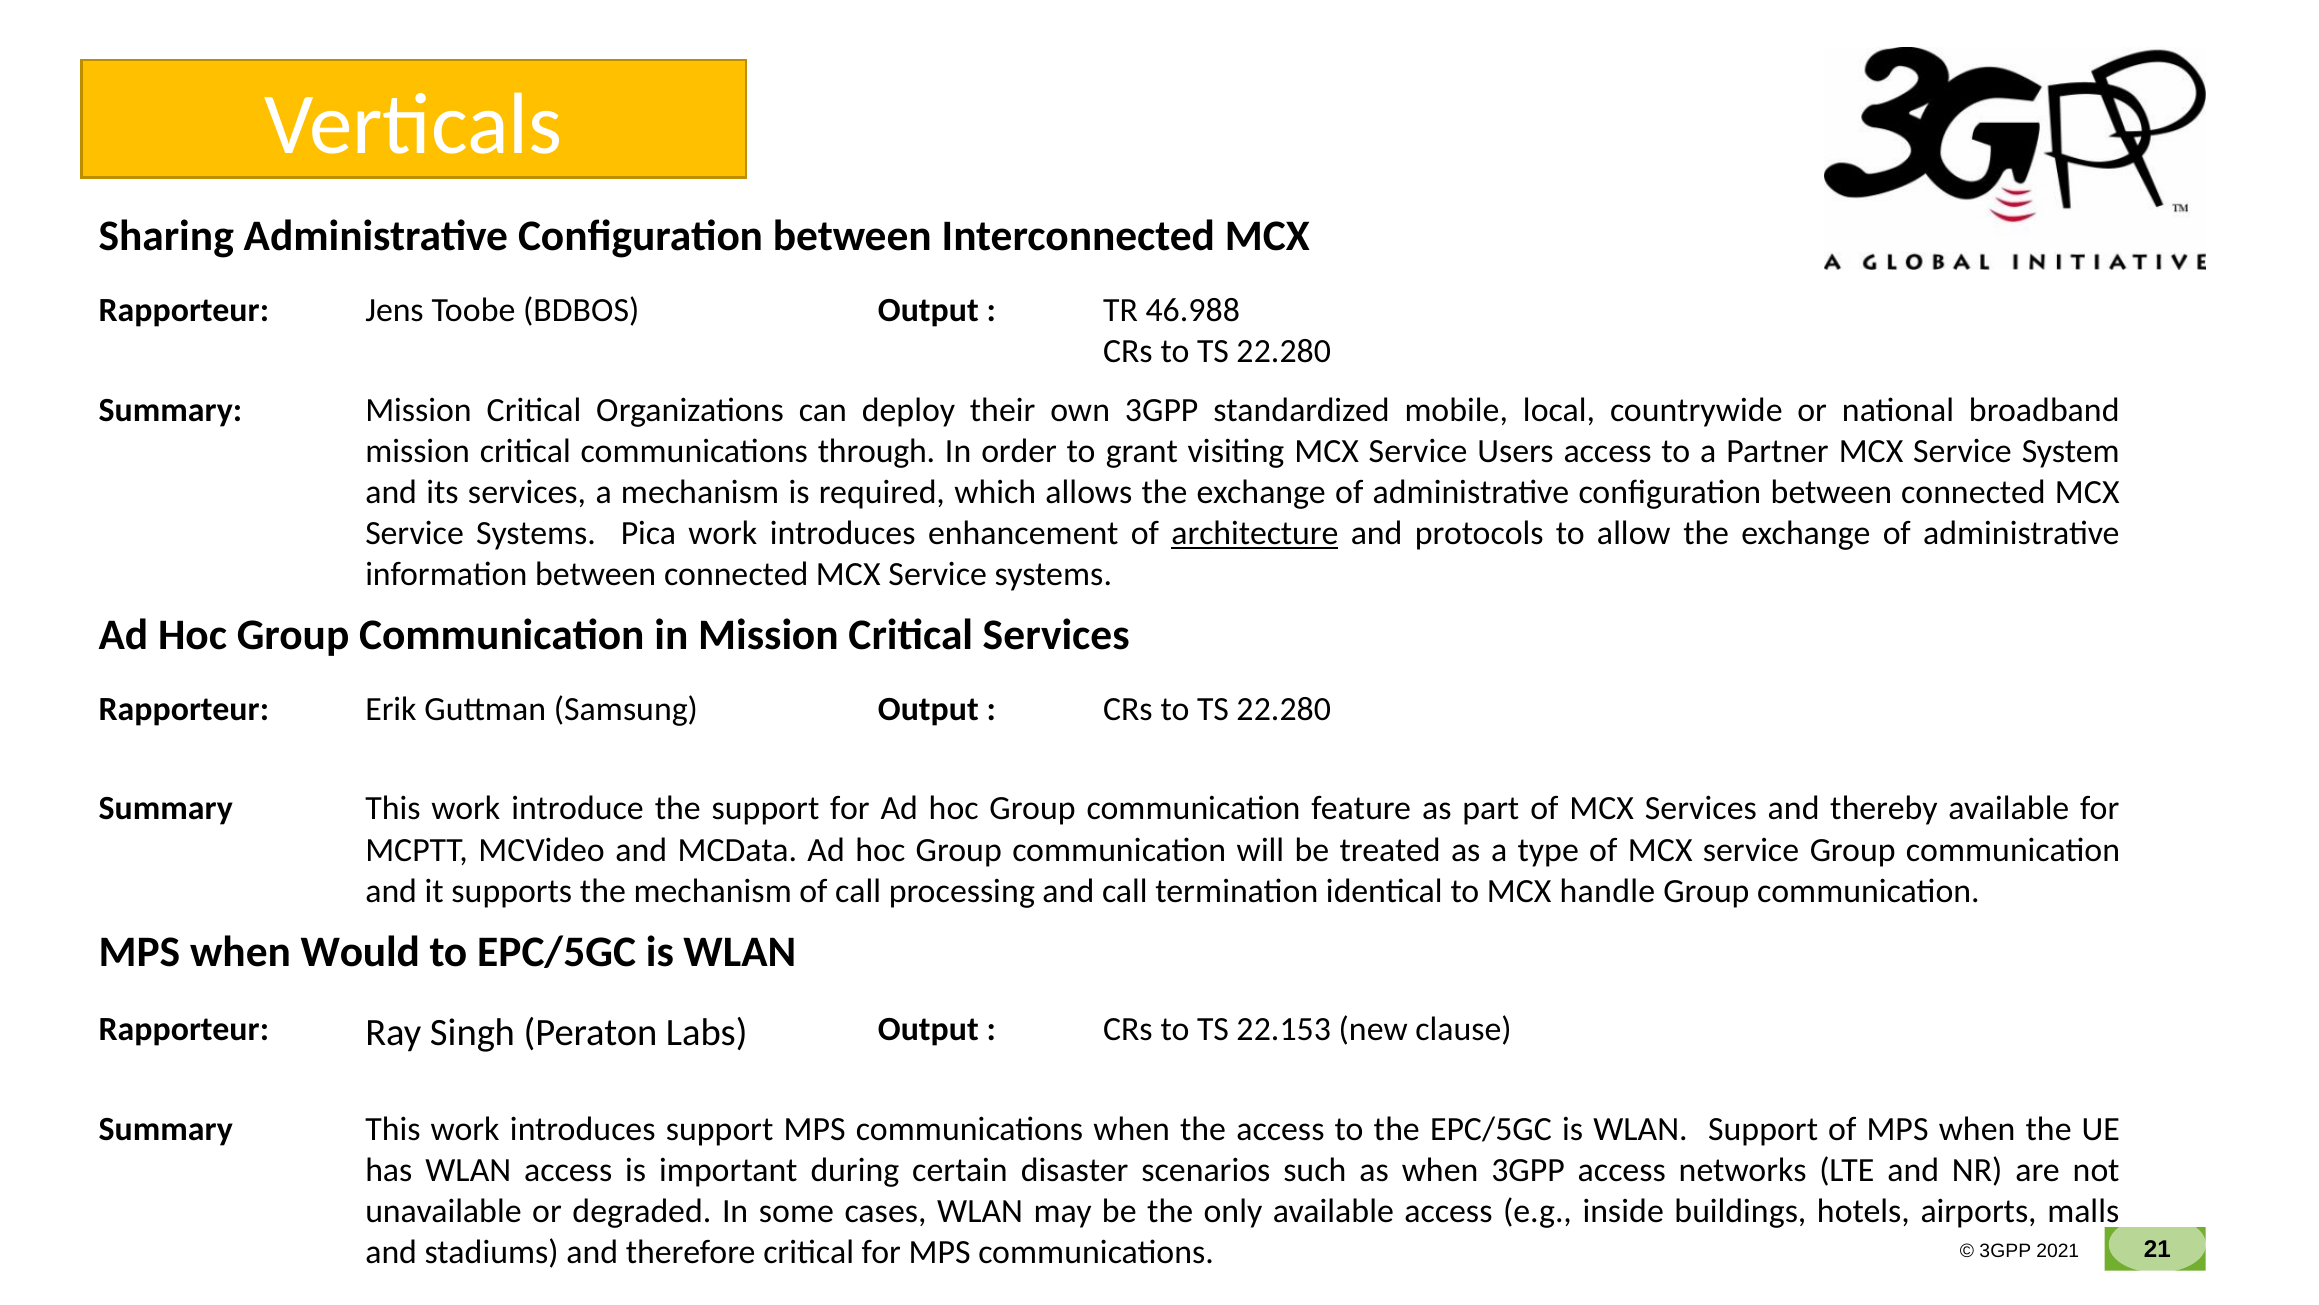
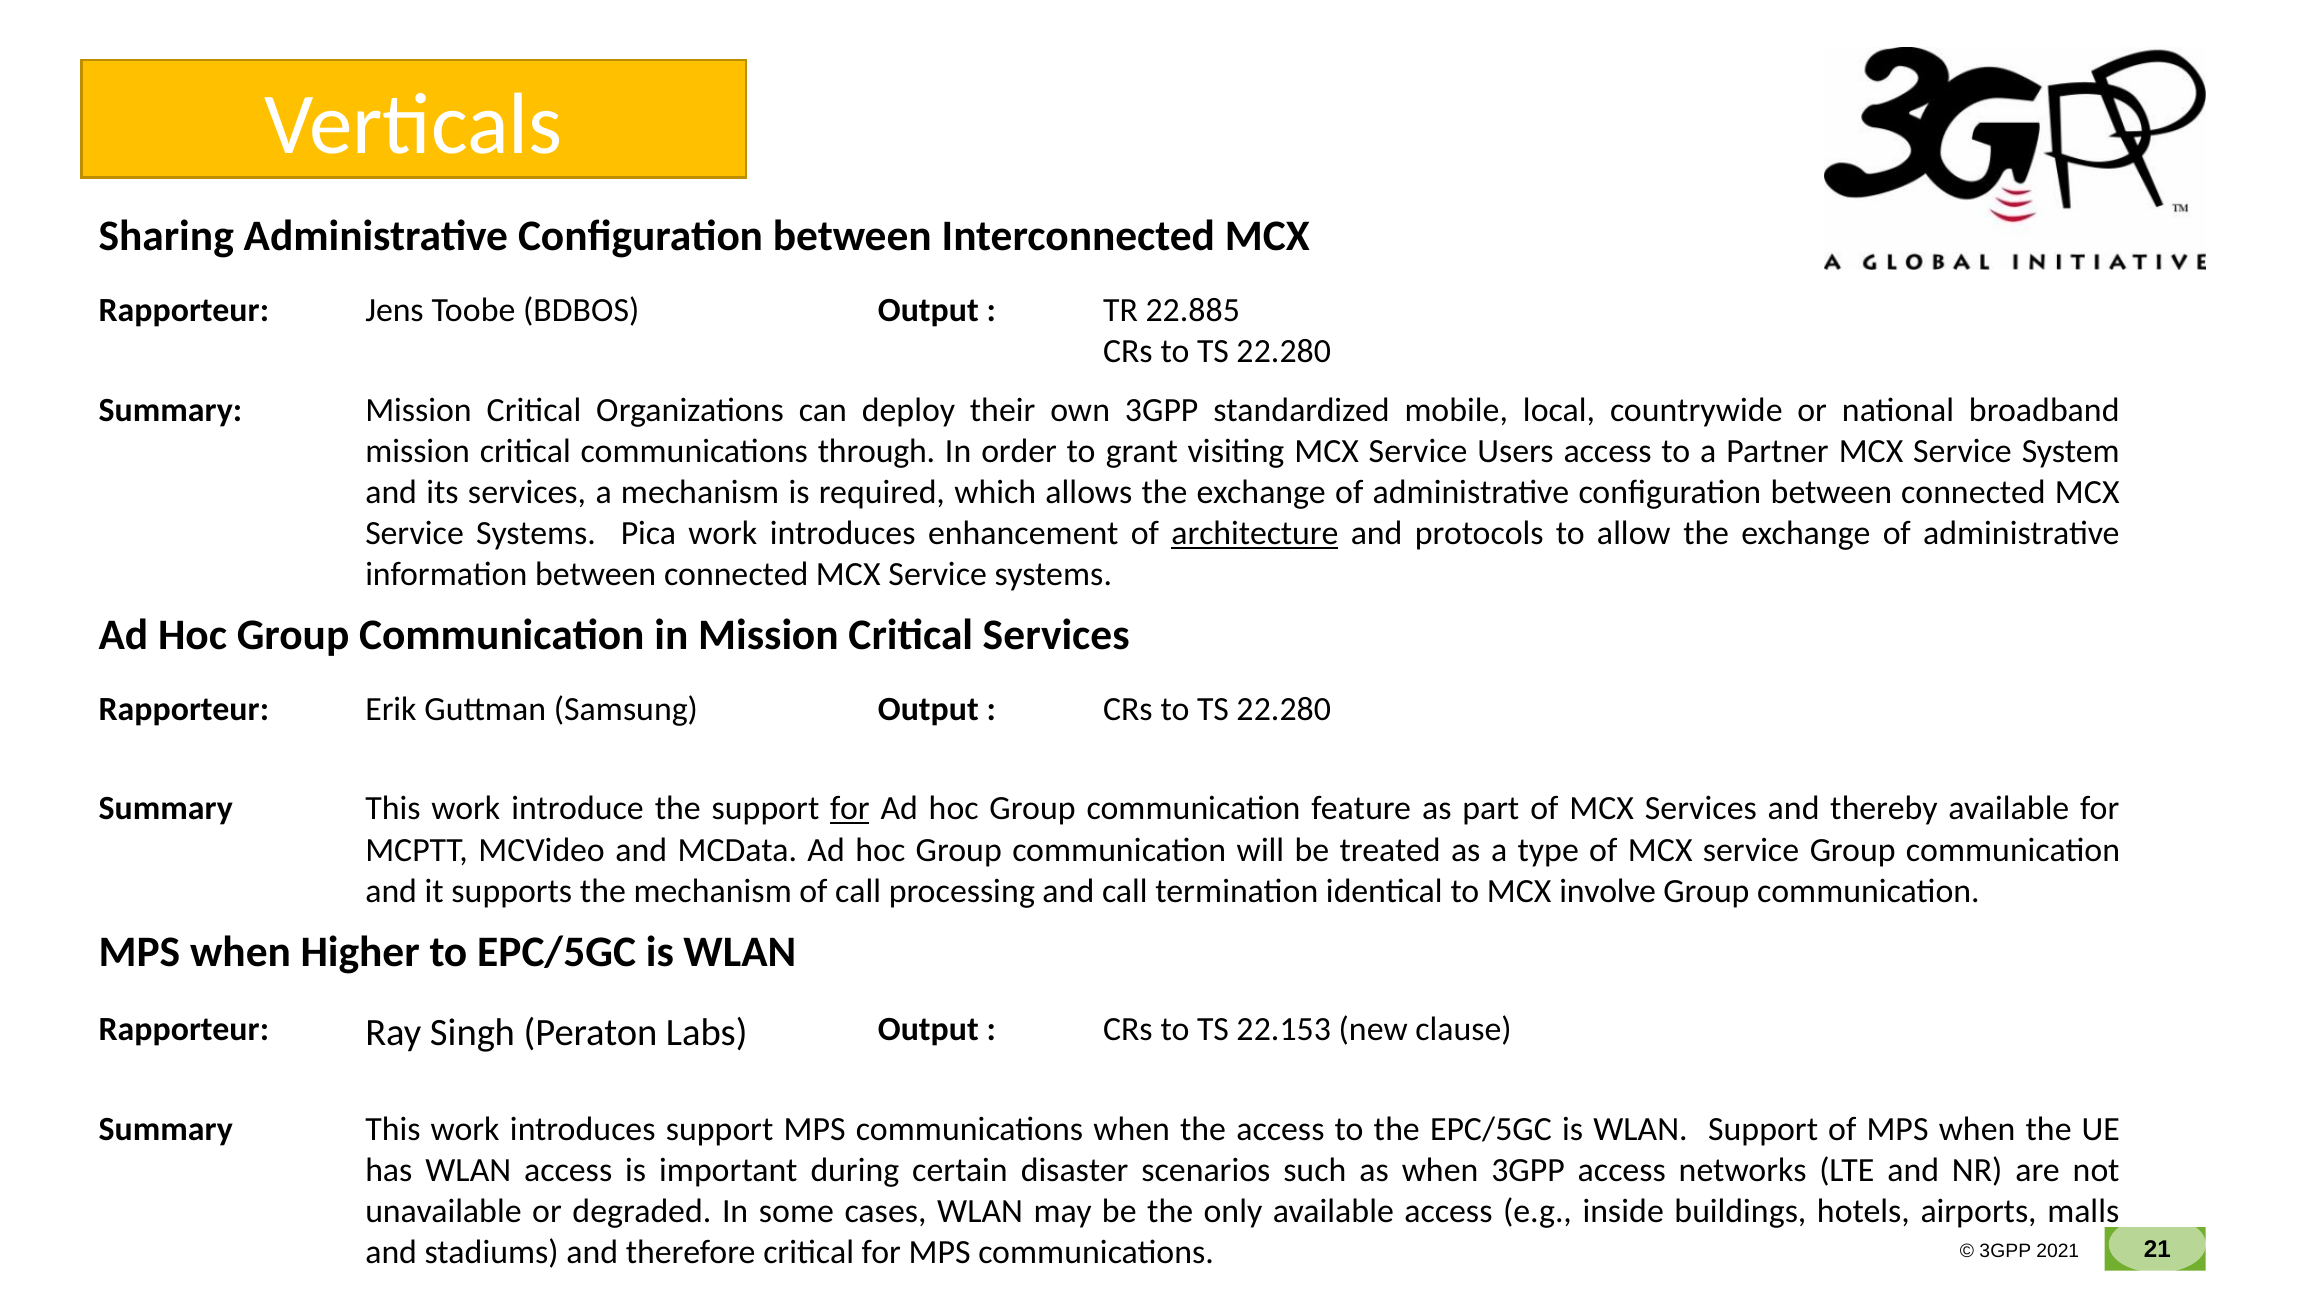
46.988: 46.988 -> 22.885 (1193, 310)
for underline: none -> present (850, 808)
handle: handle -> involve (1608, 891)
Would: Would -> Higher (360, 951)
